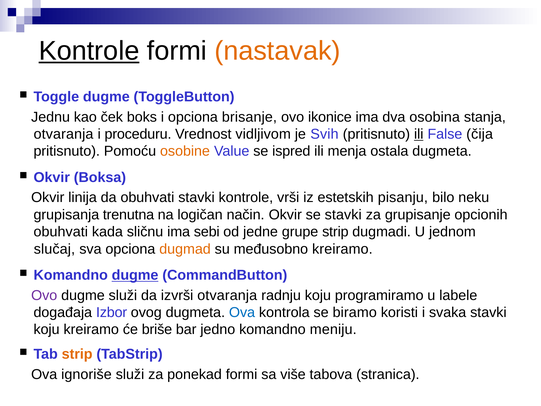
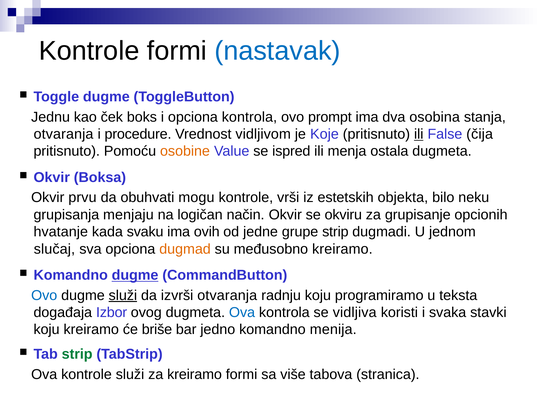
Kontrole underline: present -> none (89, 51)
nastavak colour: orange -> blue (277, 51)
opciona brisanje: brisanje -> kontrola (249, 117)
ikonice: ikonice -> prompt (330, 117)
proceduru: proceduru -> procedure (138, 134)
Svih: Svih -> Koje (324, 134)
linija: linija -> prvu (82, 197)
obuhvati stavki: stavki -> mogu (196, 197)
pisanju: pisanju -> objekta (403, 197)
trenutna: trenutna -> menjaju (128, 215)
se stavki: stavki -> okviru (343, 215)
obuhvati: obuhvati -> hvatanje (61, 232)
sličnu: sličnu -> svaku (145, 232)
sebi: sebi -> ovih (207, 232)
Ovo colour: purple -> blue (44, 295)
služi underline: none -> present (123, 295)
labele: labele -> teksta (458, 295)
biramo: biramo -> vidljiva (355, 312)
meniju: meniju -> menija (333, 329)
strip colour: orange -> green (77, 354)
Ova ignoriše: ignoriše -> kontrole (86, 374)
za ponekad: ponekad -> kreiramo (195, 374)
